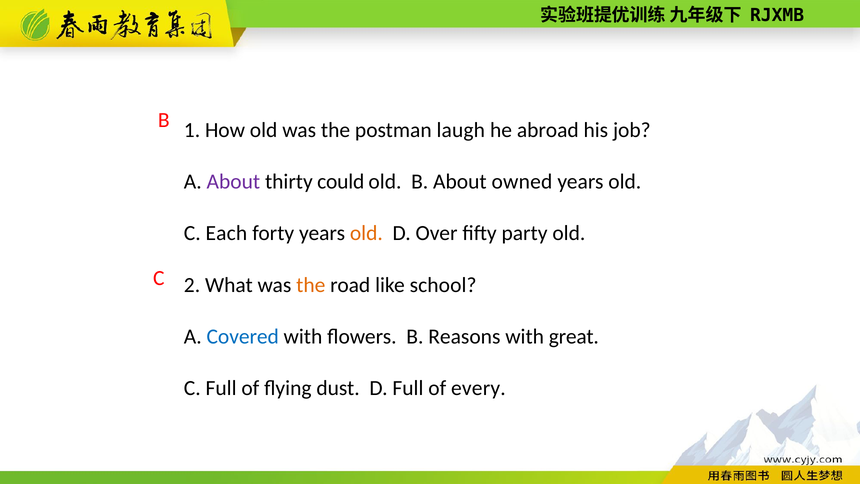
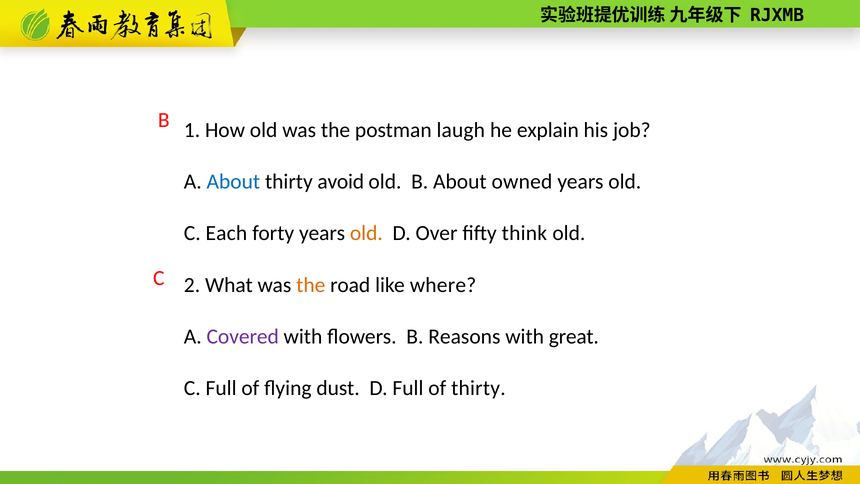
abroad: abroad -> explain (548, 130)
About colour: purple -> blue (233, 182)
could: could -> avoid (341, 182)
party: party -> think (524, 233)
school: school -> where (443, 285)
Covered colour: blue -> purple (243, 336)
of every: every -> thirty (478, 388)
